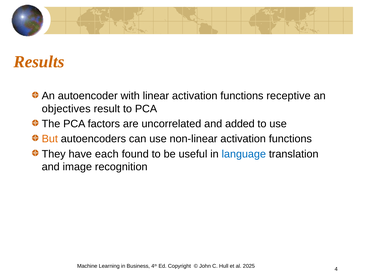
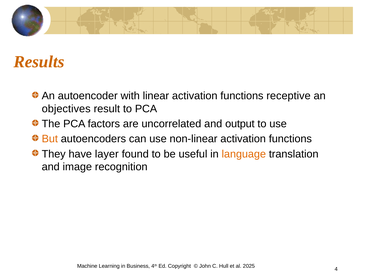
added: added -> output (240, 124)
each: each -> layer (107, 154)
language colour: blue -> orange (244, 154)
